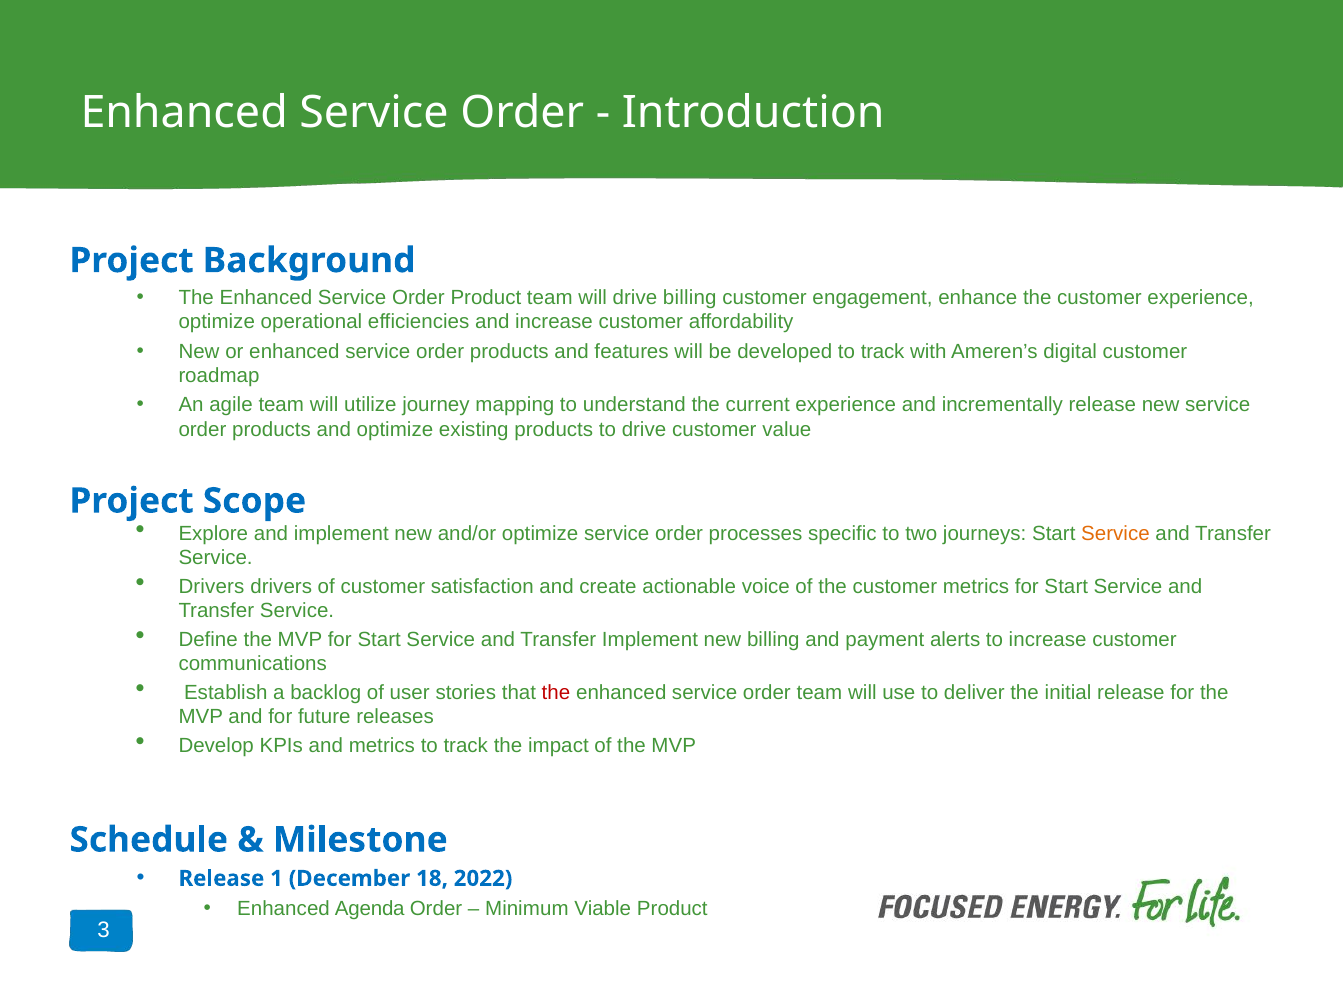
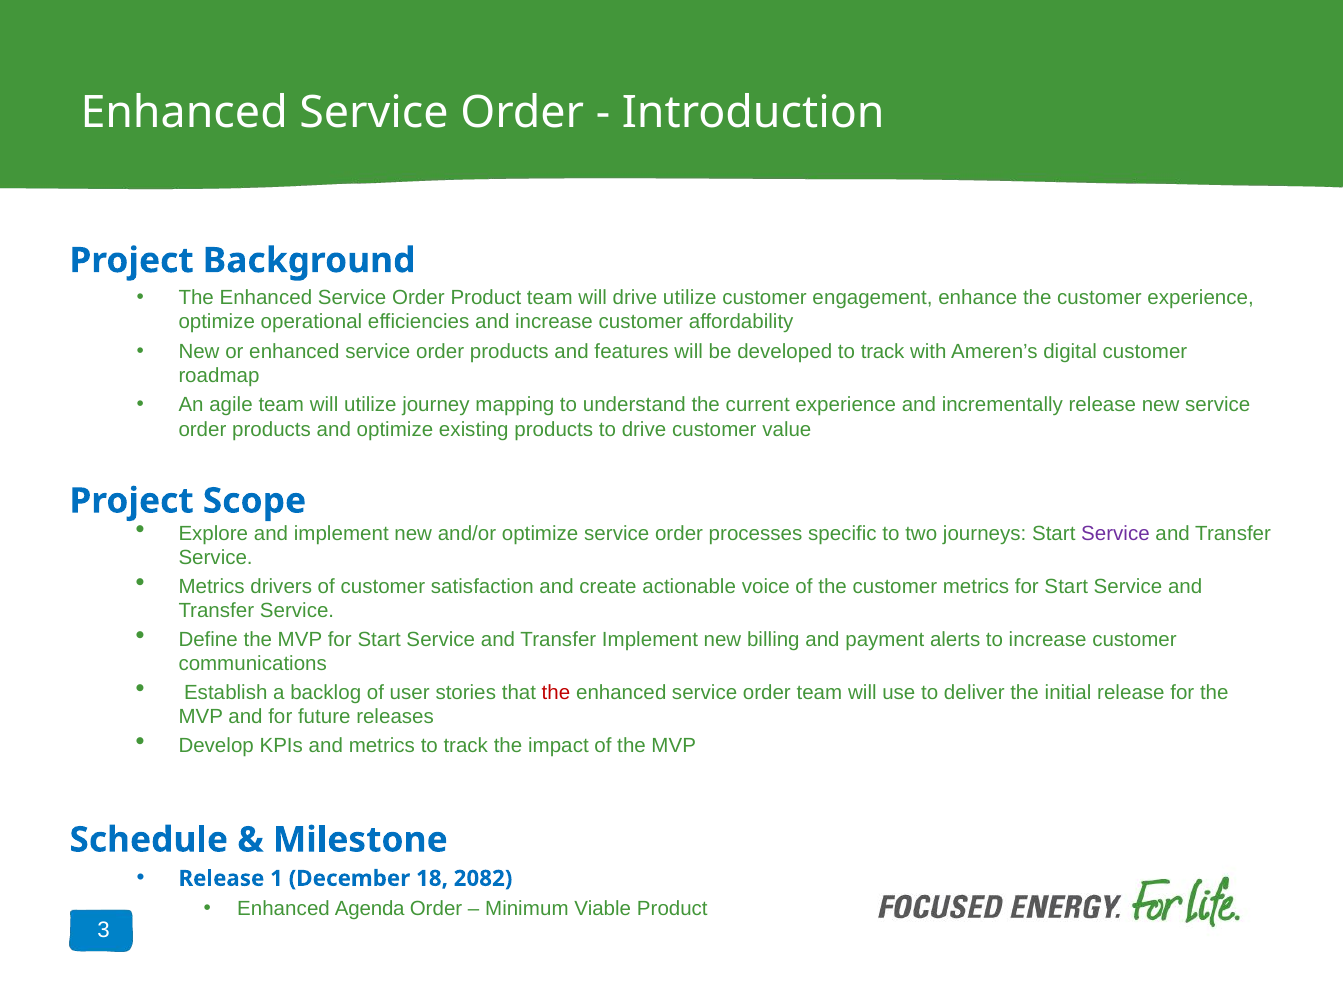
drive billing: billing -> utilize (690, 298)
Service colour: orange -> purple (1115, 534)
Drivers: Drivers -> Metrics (212, 587)
2022: 2022 -> 2082 (483, 879)
